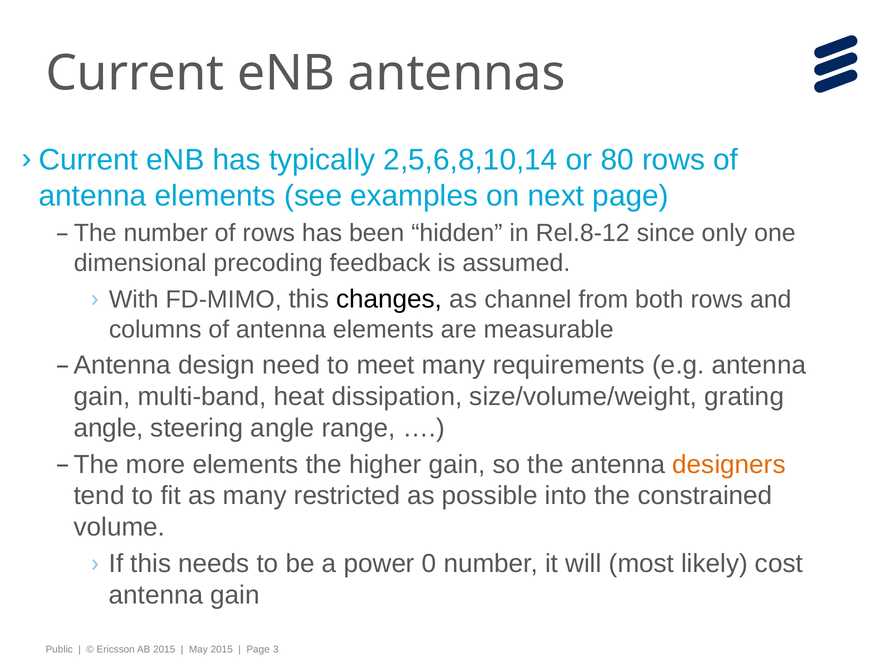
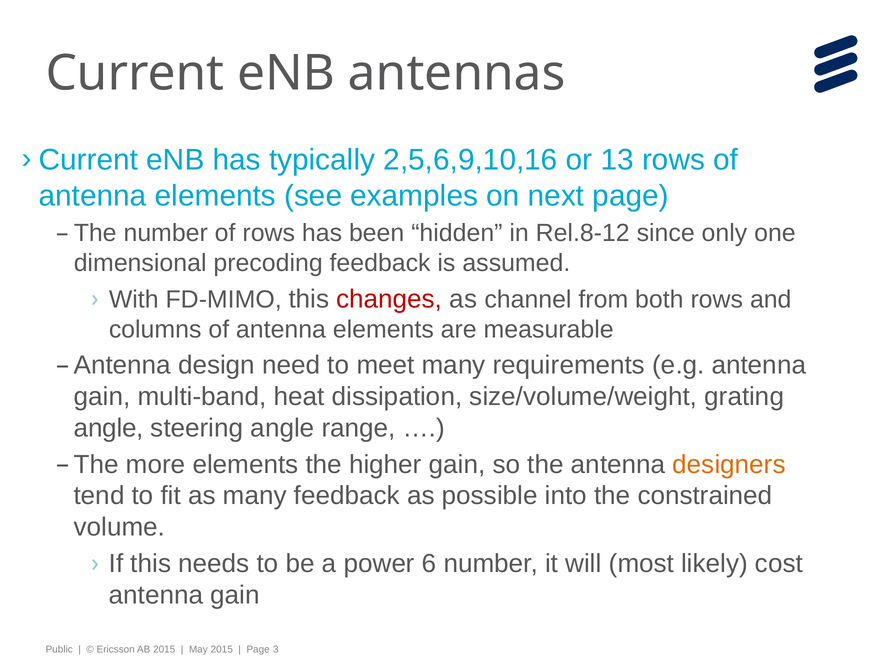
2,5,6,8,10,14: 2,5,6,8,10,14 -> 2,5,6,9,10,16 (471, 160)
80: 80 -> 13 (617, 160)
changes colour: black -> red (389, 299)
many restricted: restricted -> feedback (347, 496)
0: 0 -> 6 (429, 564)
